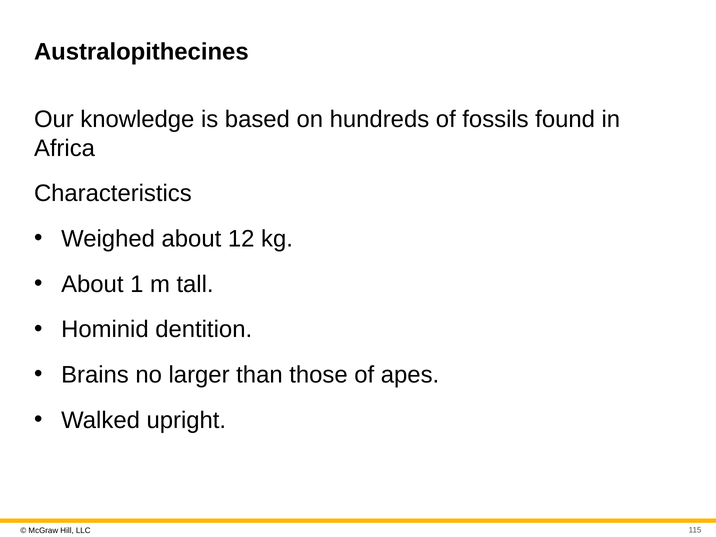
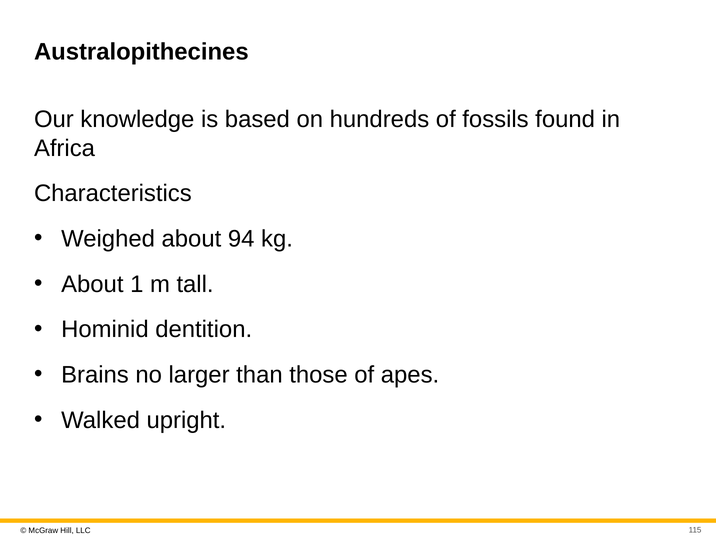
12: 12 -> 94 (241, 239)
